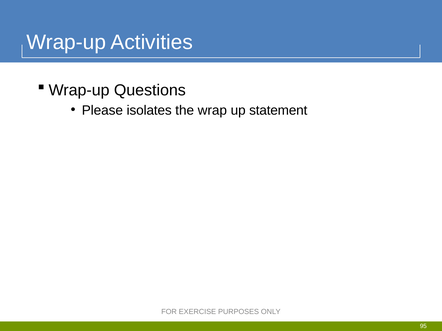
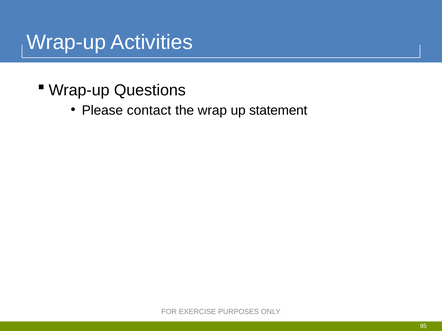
isolates: isolates -> contact (149, 110)
